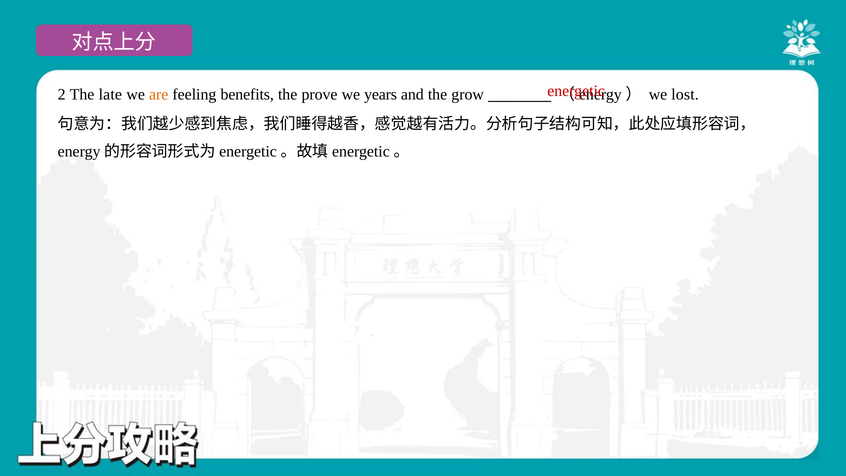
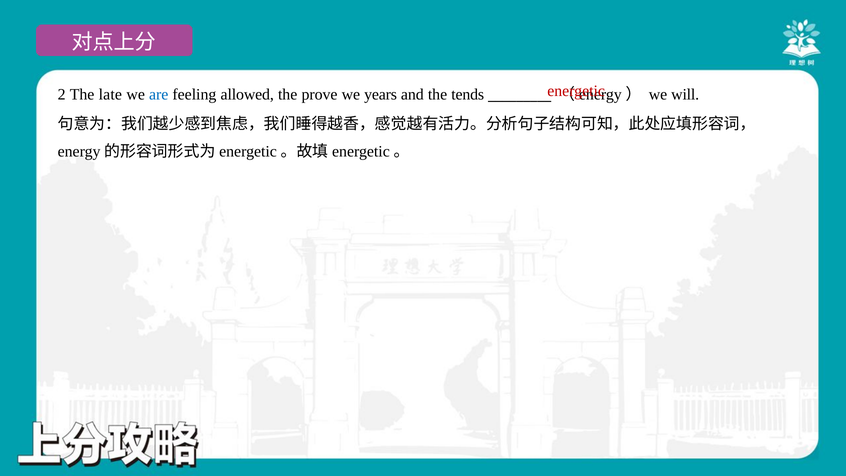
are colour: orange -> blue (159, 95)
benefits: benefits -> allowed (247, 95)
grow: grow -> tends (468, 95)
lost: lost -> will (685, 95)
